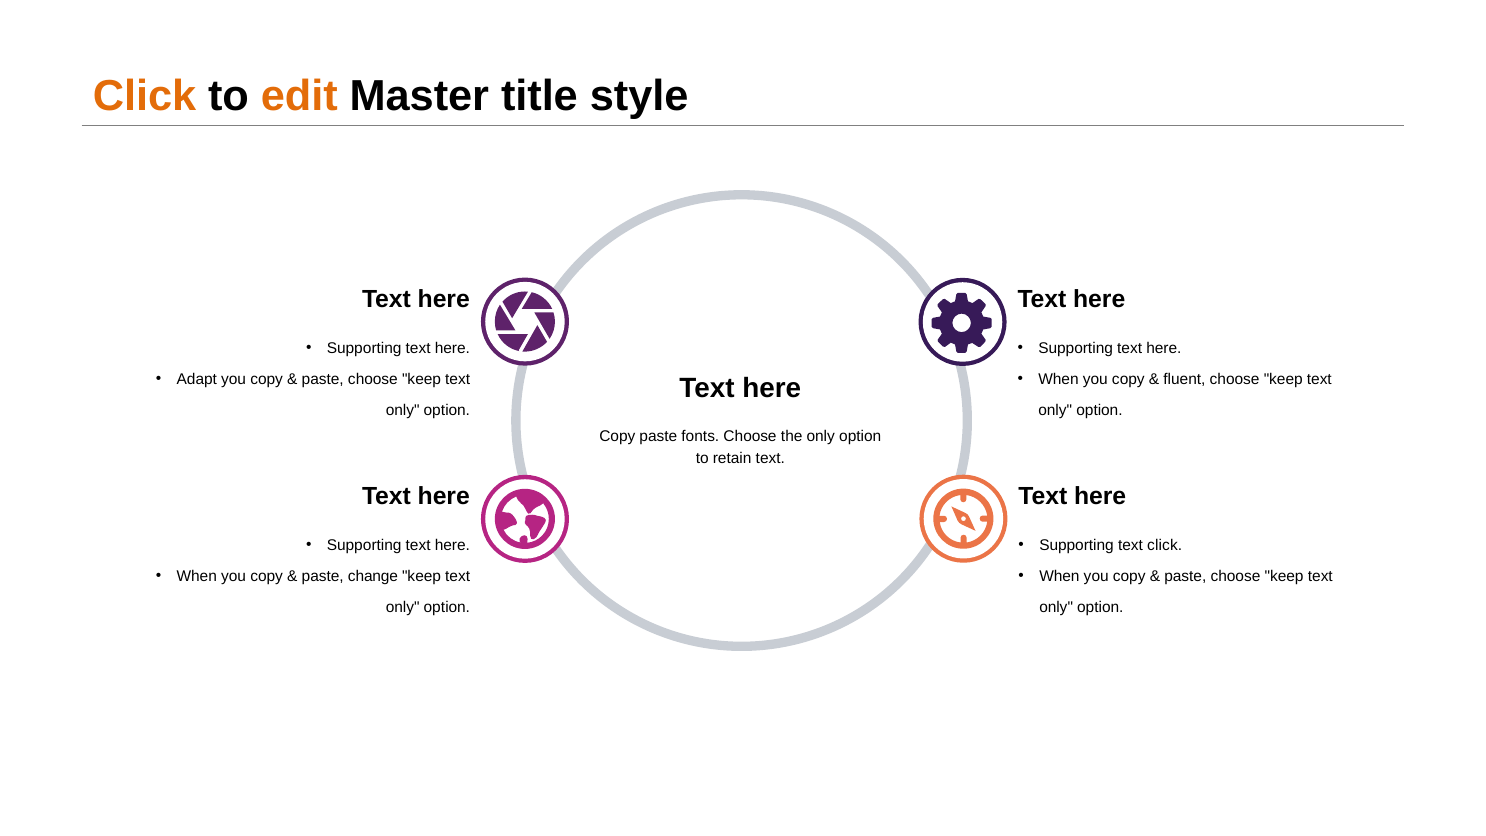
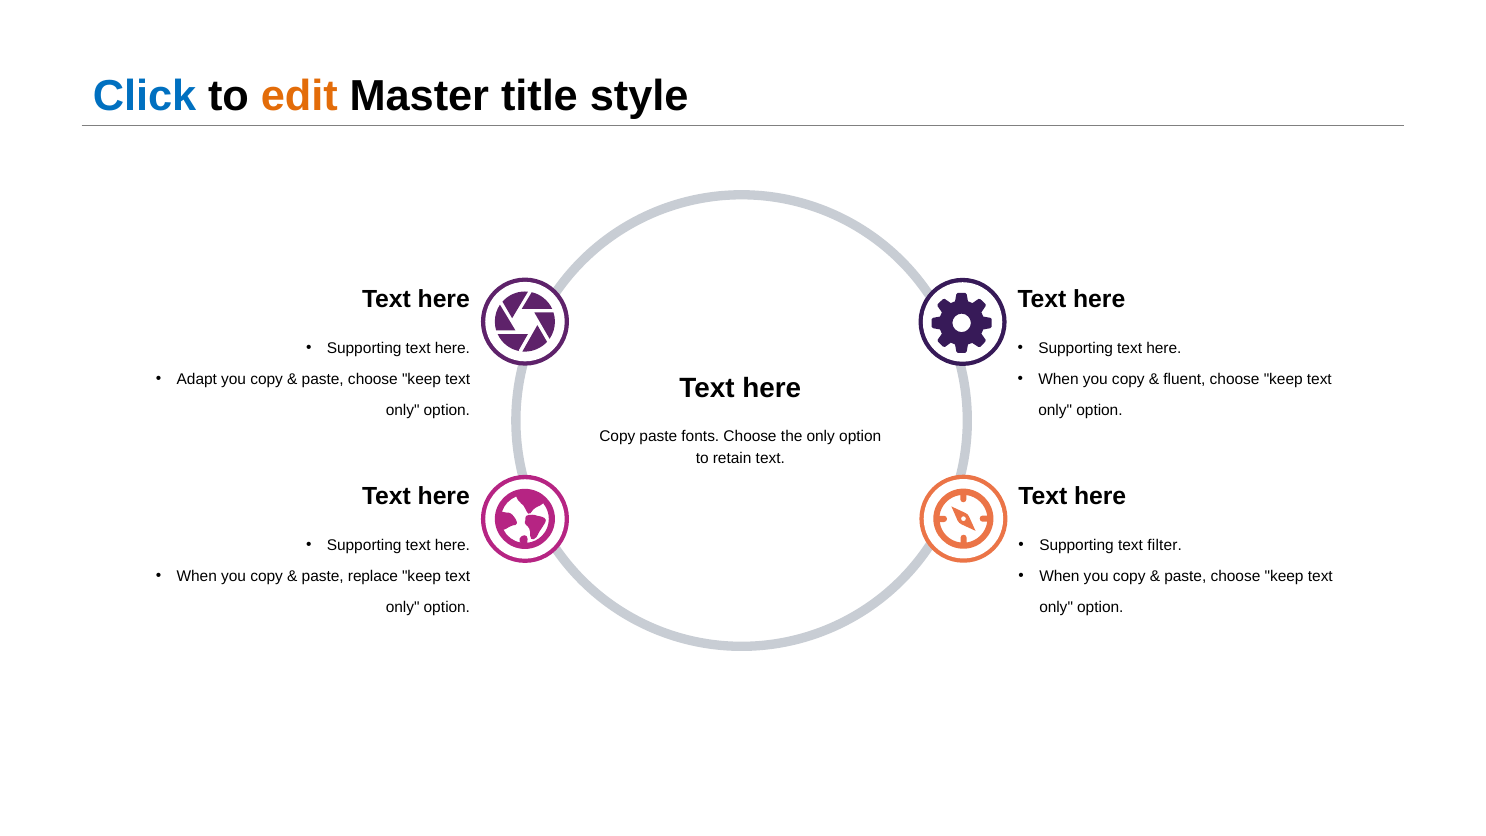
Click colour: orange -> blue (144, 96)
text click: click -> filter (1165, 545)
change: change -> replace (373, 576)
